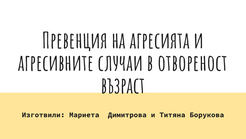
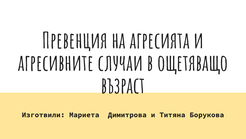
отвореност: отвореност -> ощетяващо (193, 63)
